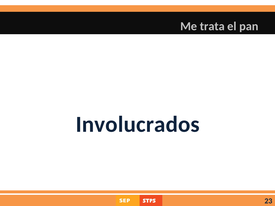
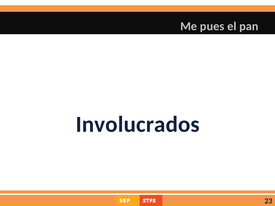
trata: trata -> pues (212, 26)
